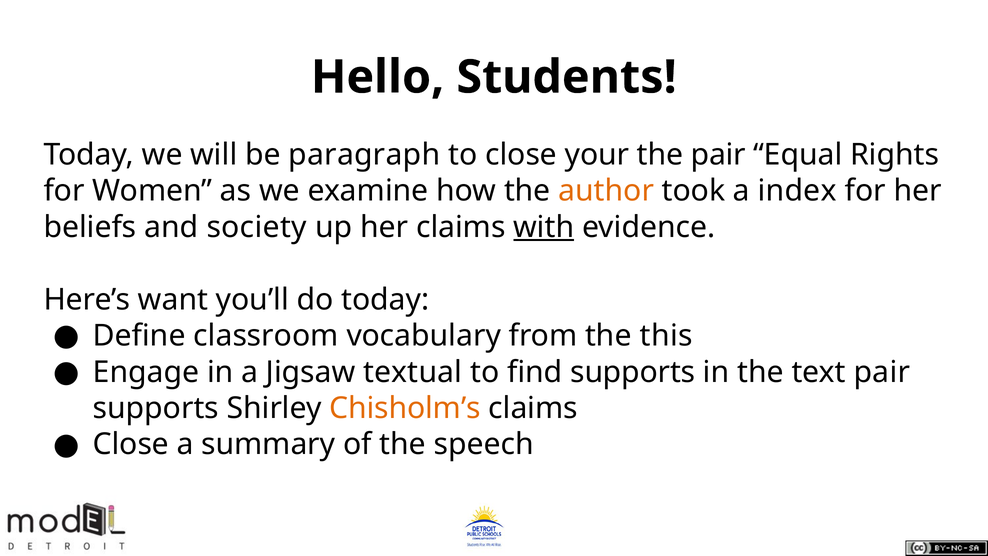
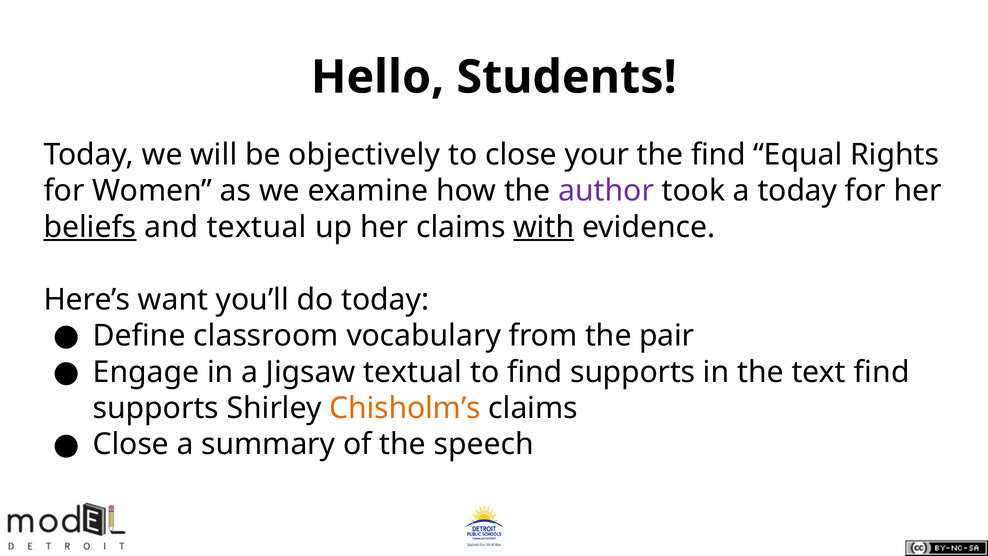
paragraph: paragraph -> objectively (364, 155)
the pair: pair -> find (718, 155)
author colour: orange -> purple (606, 191)
a index: index -> today (797, 191)
beliefs underline: none -> present (90, 227)
and society: society -> textual (257, 227)
this: this -> pair (667, 336)
text pair: pair -> find (882, 372)
